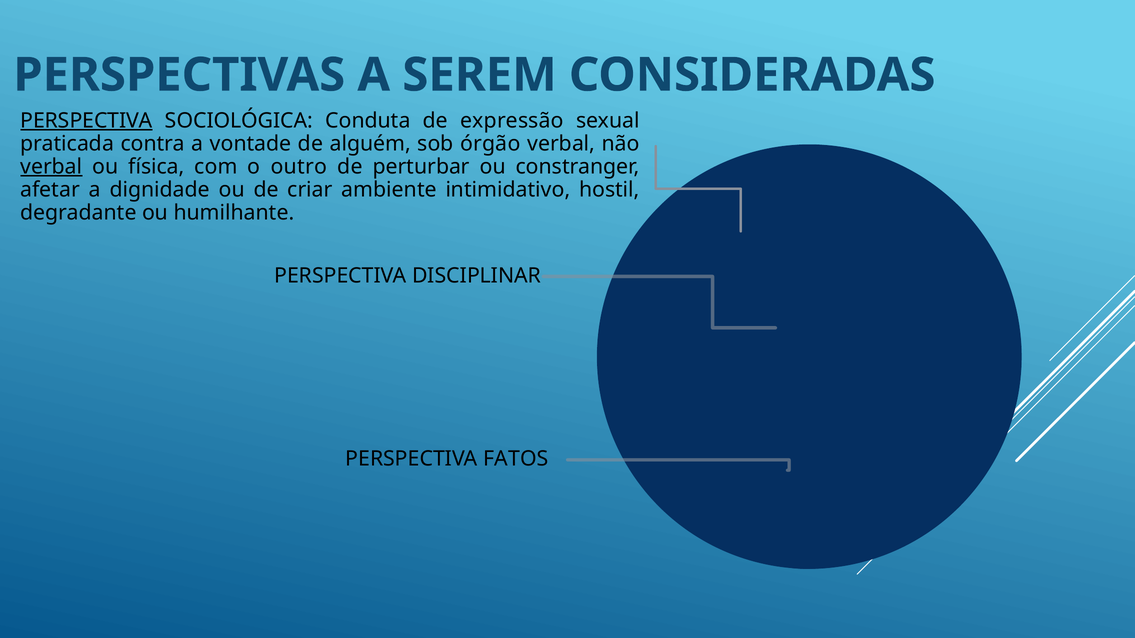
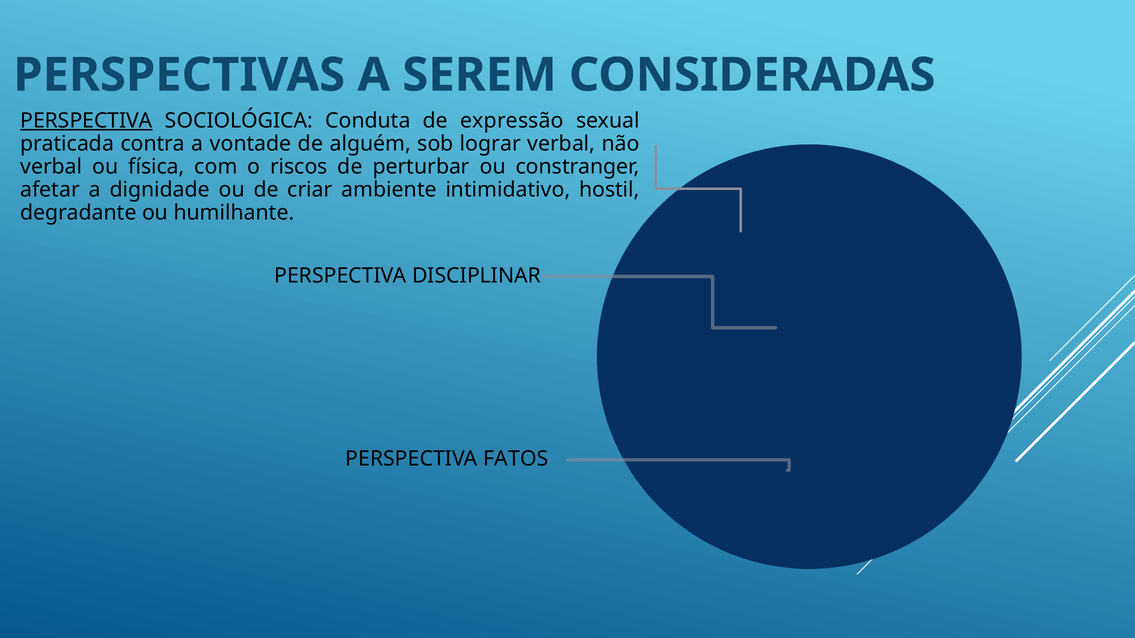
órgão: órgão -> lograr (490, 144)
verbal underline: present -> none (51, 167)
outro: outro -> riscos (299, 167)
